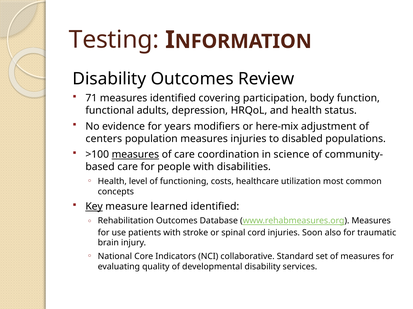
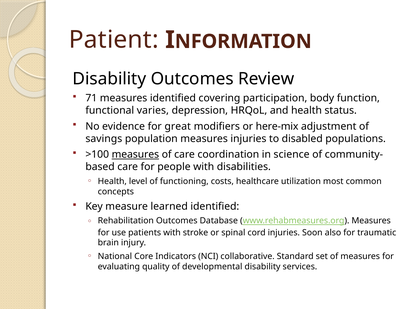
Testing: Testing -> Patient (114, 40)
adults: adults -> varies (153, 111)
years: years -> great (178, 127)
centers: centers -> savings (104, 139)
Key underline: present -> none (94, 207)
